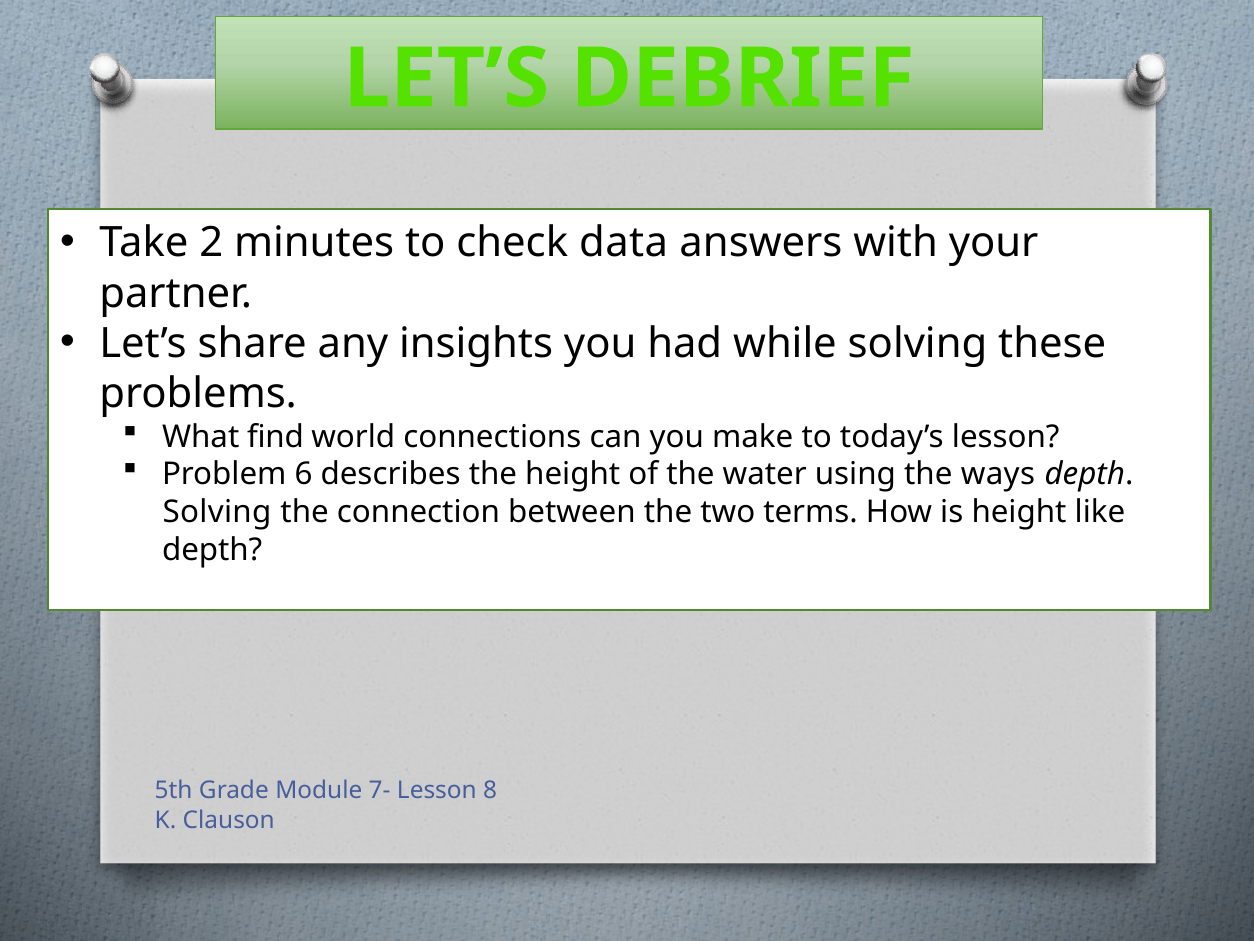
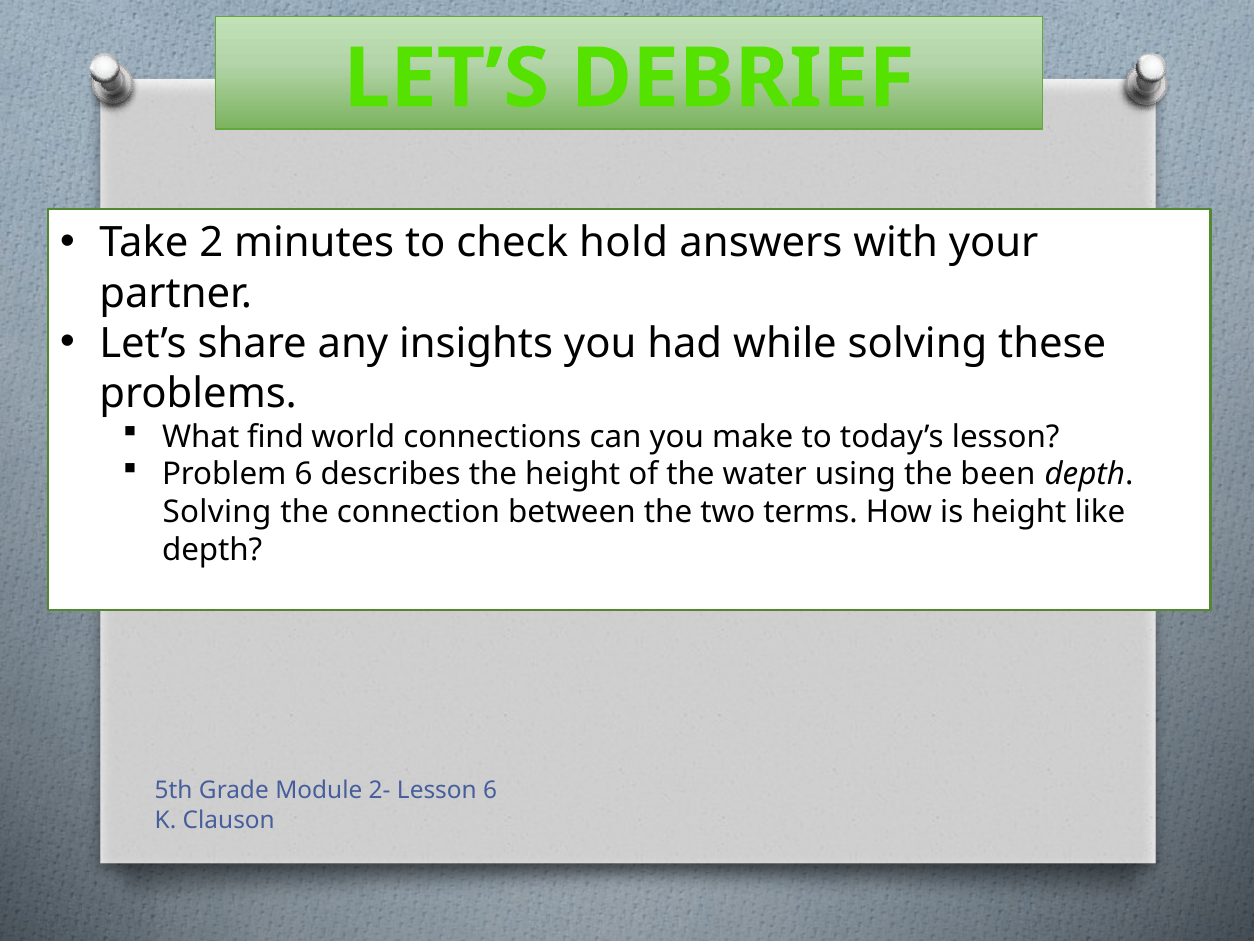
data: data -> hold (624, 243)
ways: ways -> been (998, 474)
7-: 7- -> 2- (380, 790)
Lesson 8: 8 -> 6 (490, 790)
